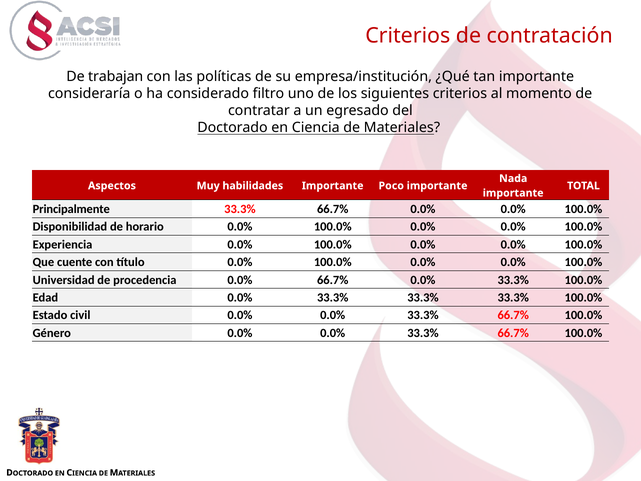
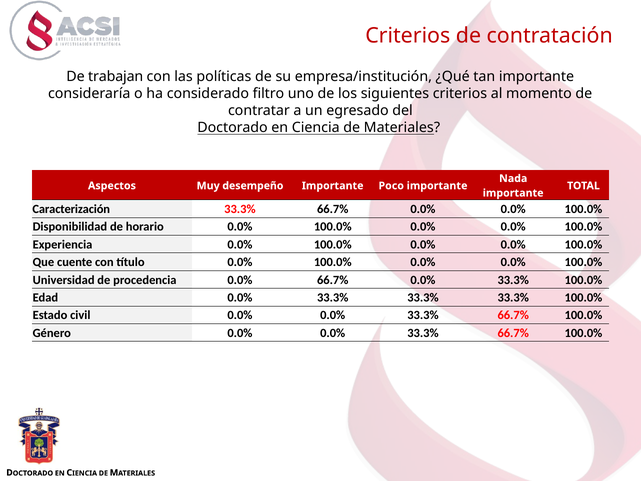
habilidades: habilidades -> desempeño (253, 186)
Principalmente: Principalmente -> Caracterización (71, 209)
